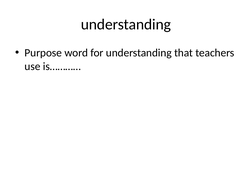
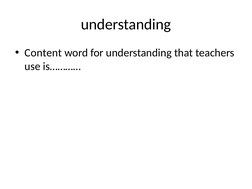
Purpose: Purpose -> Content (43, 53)
